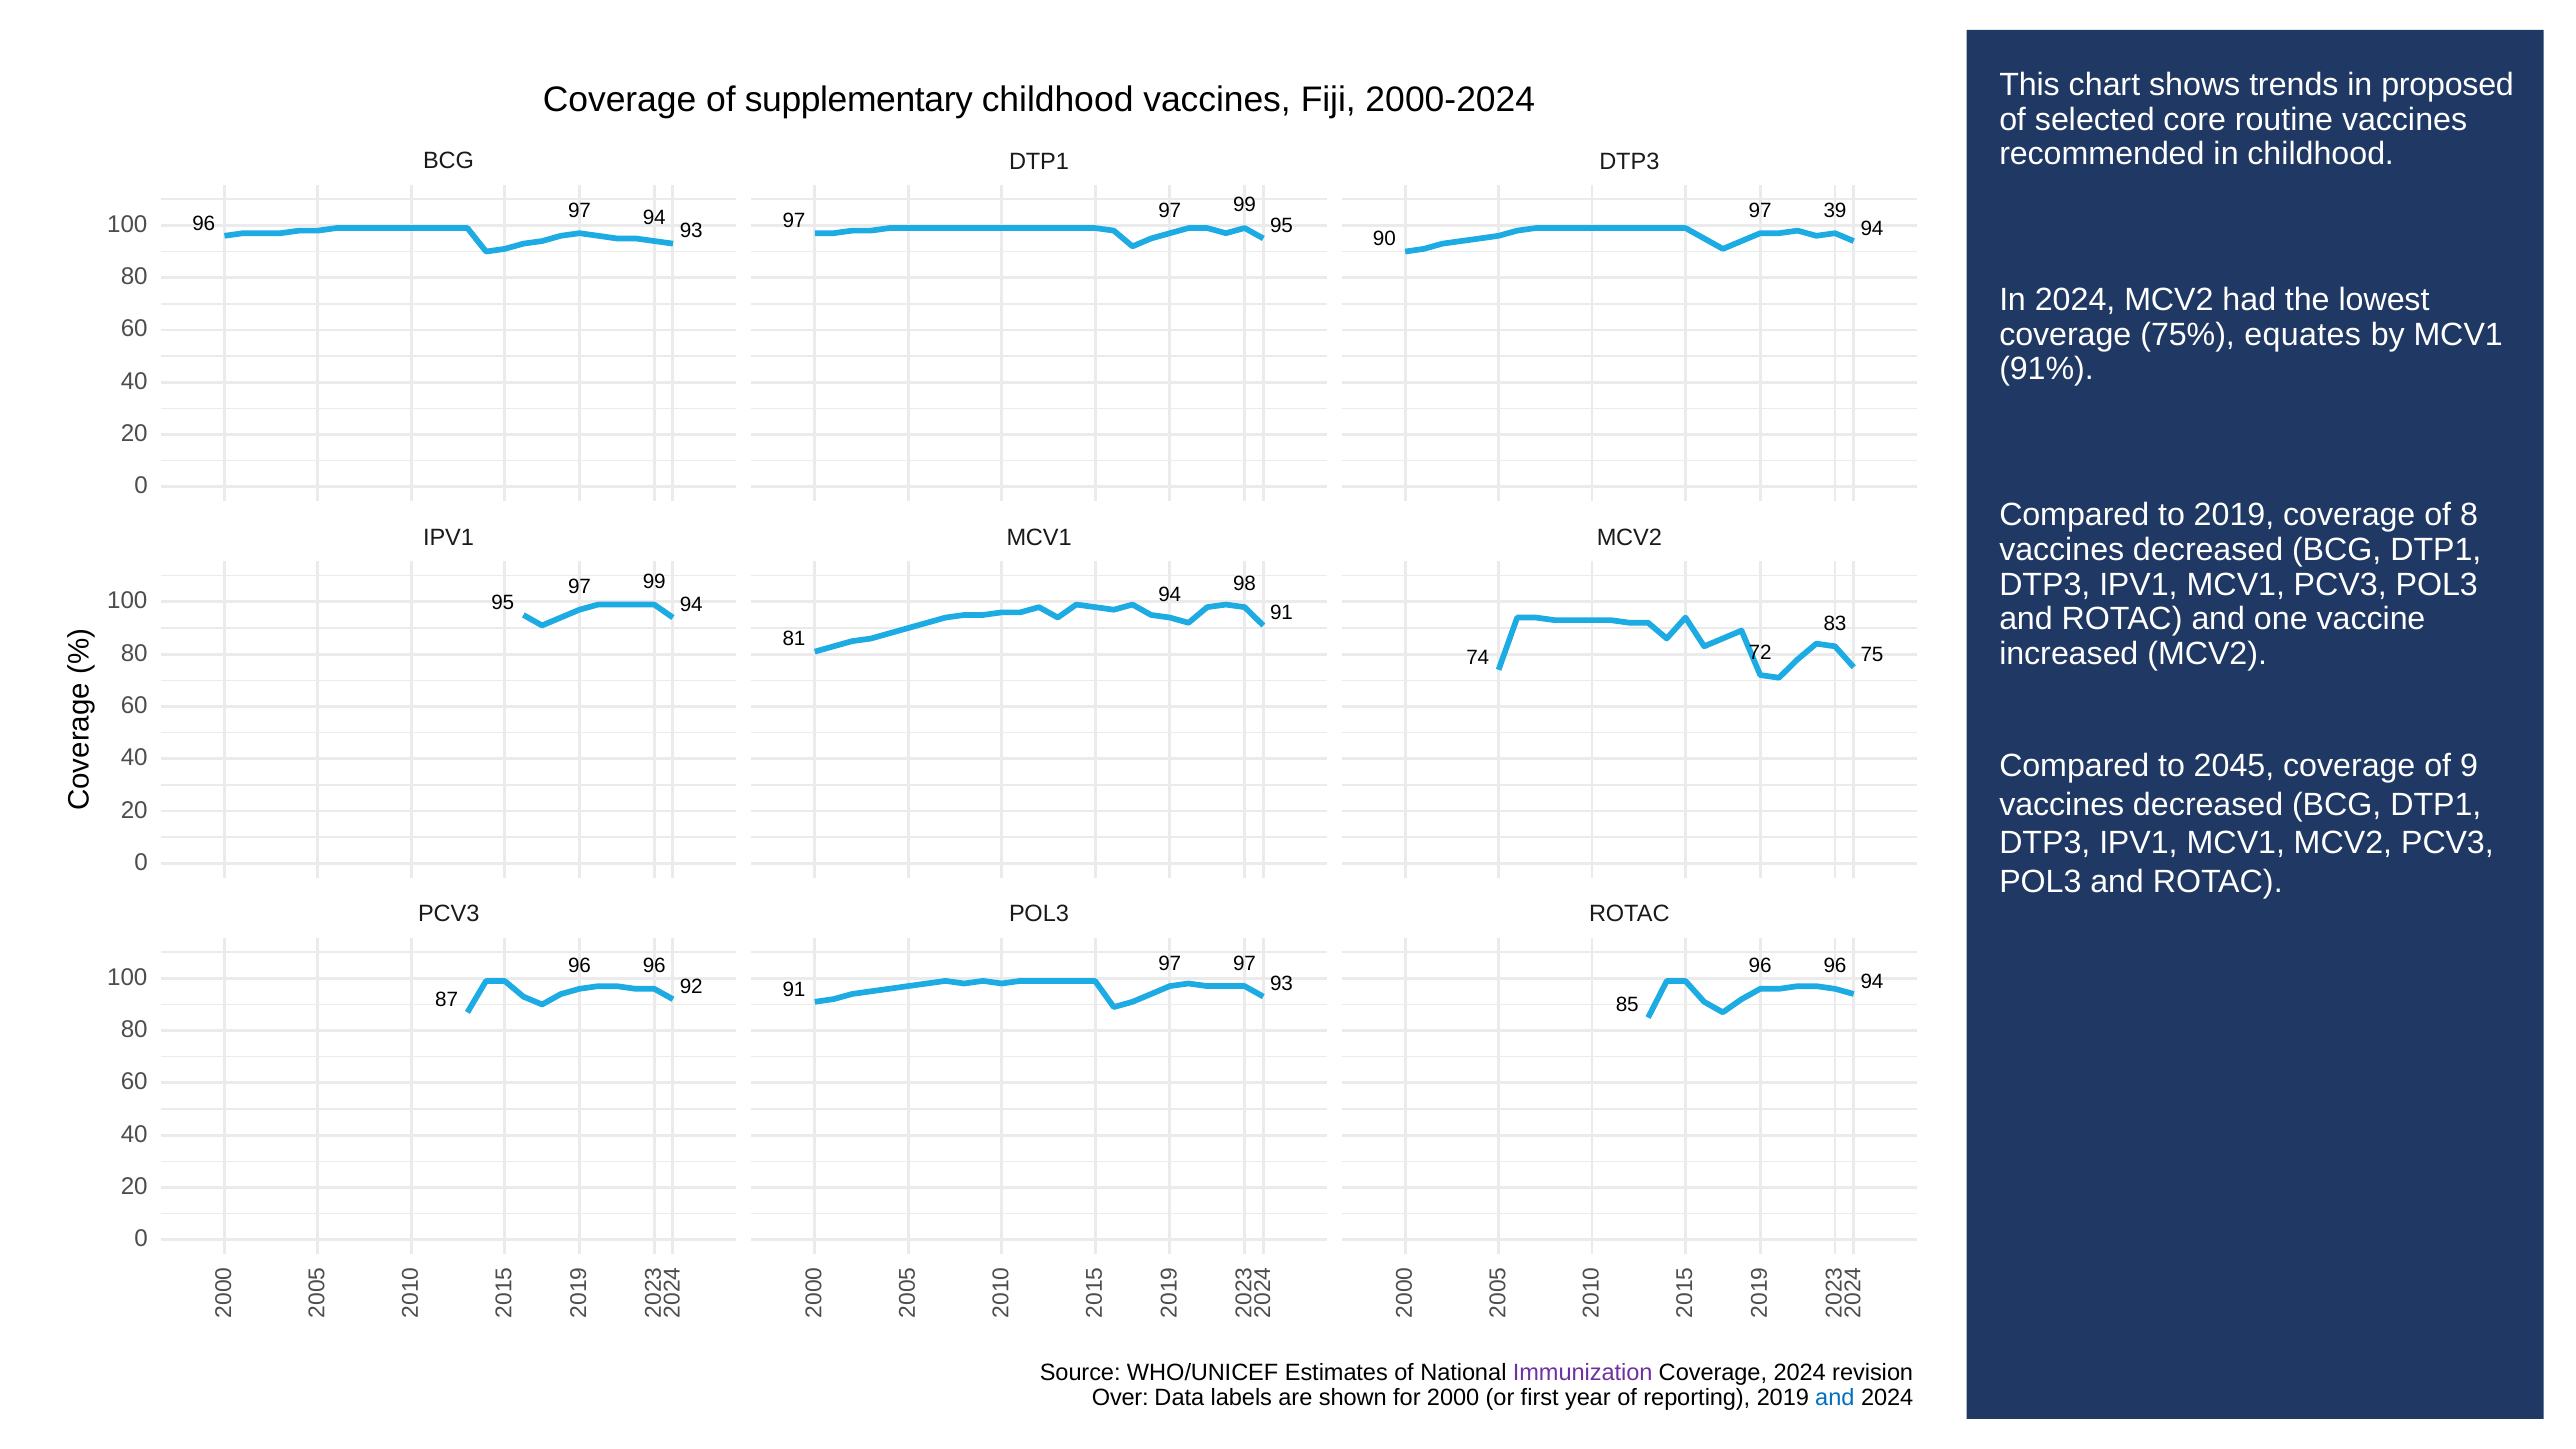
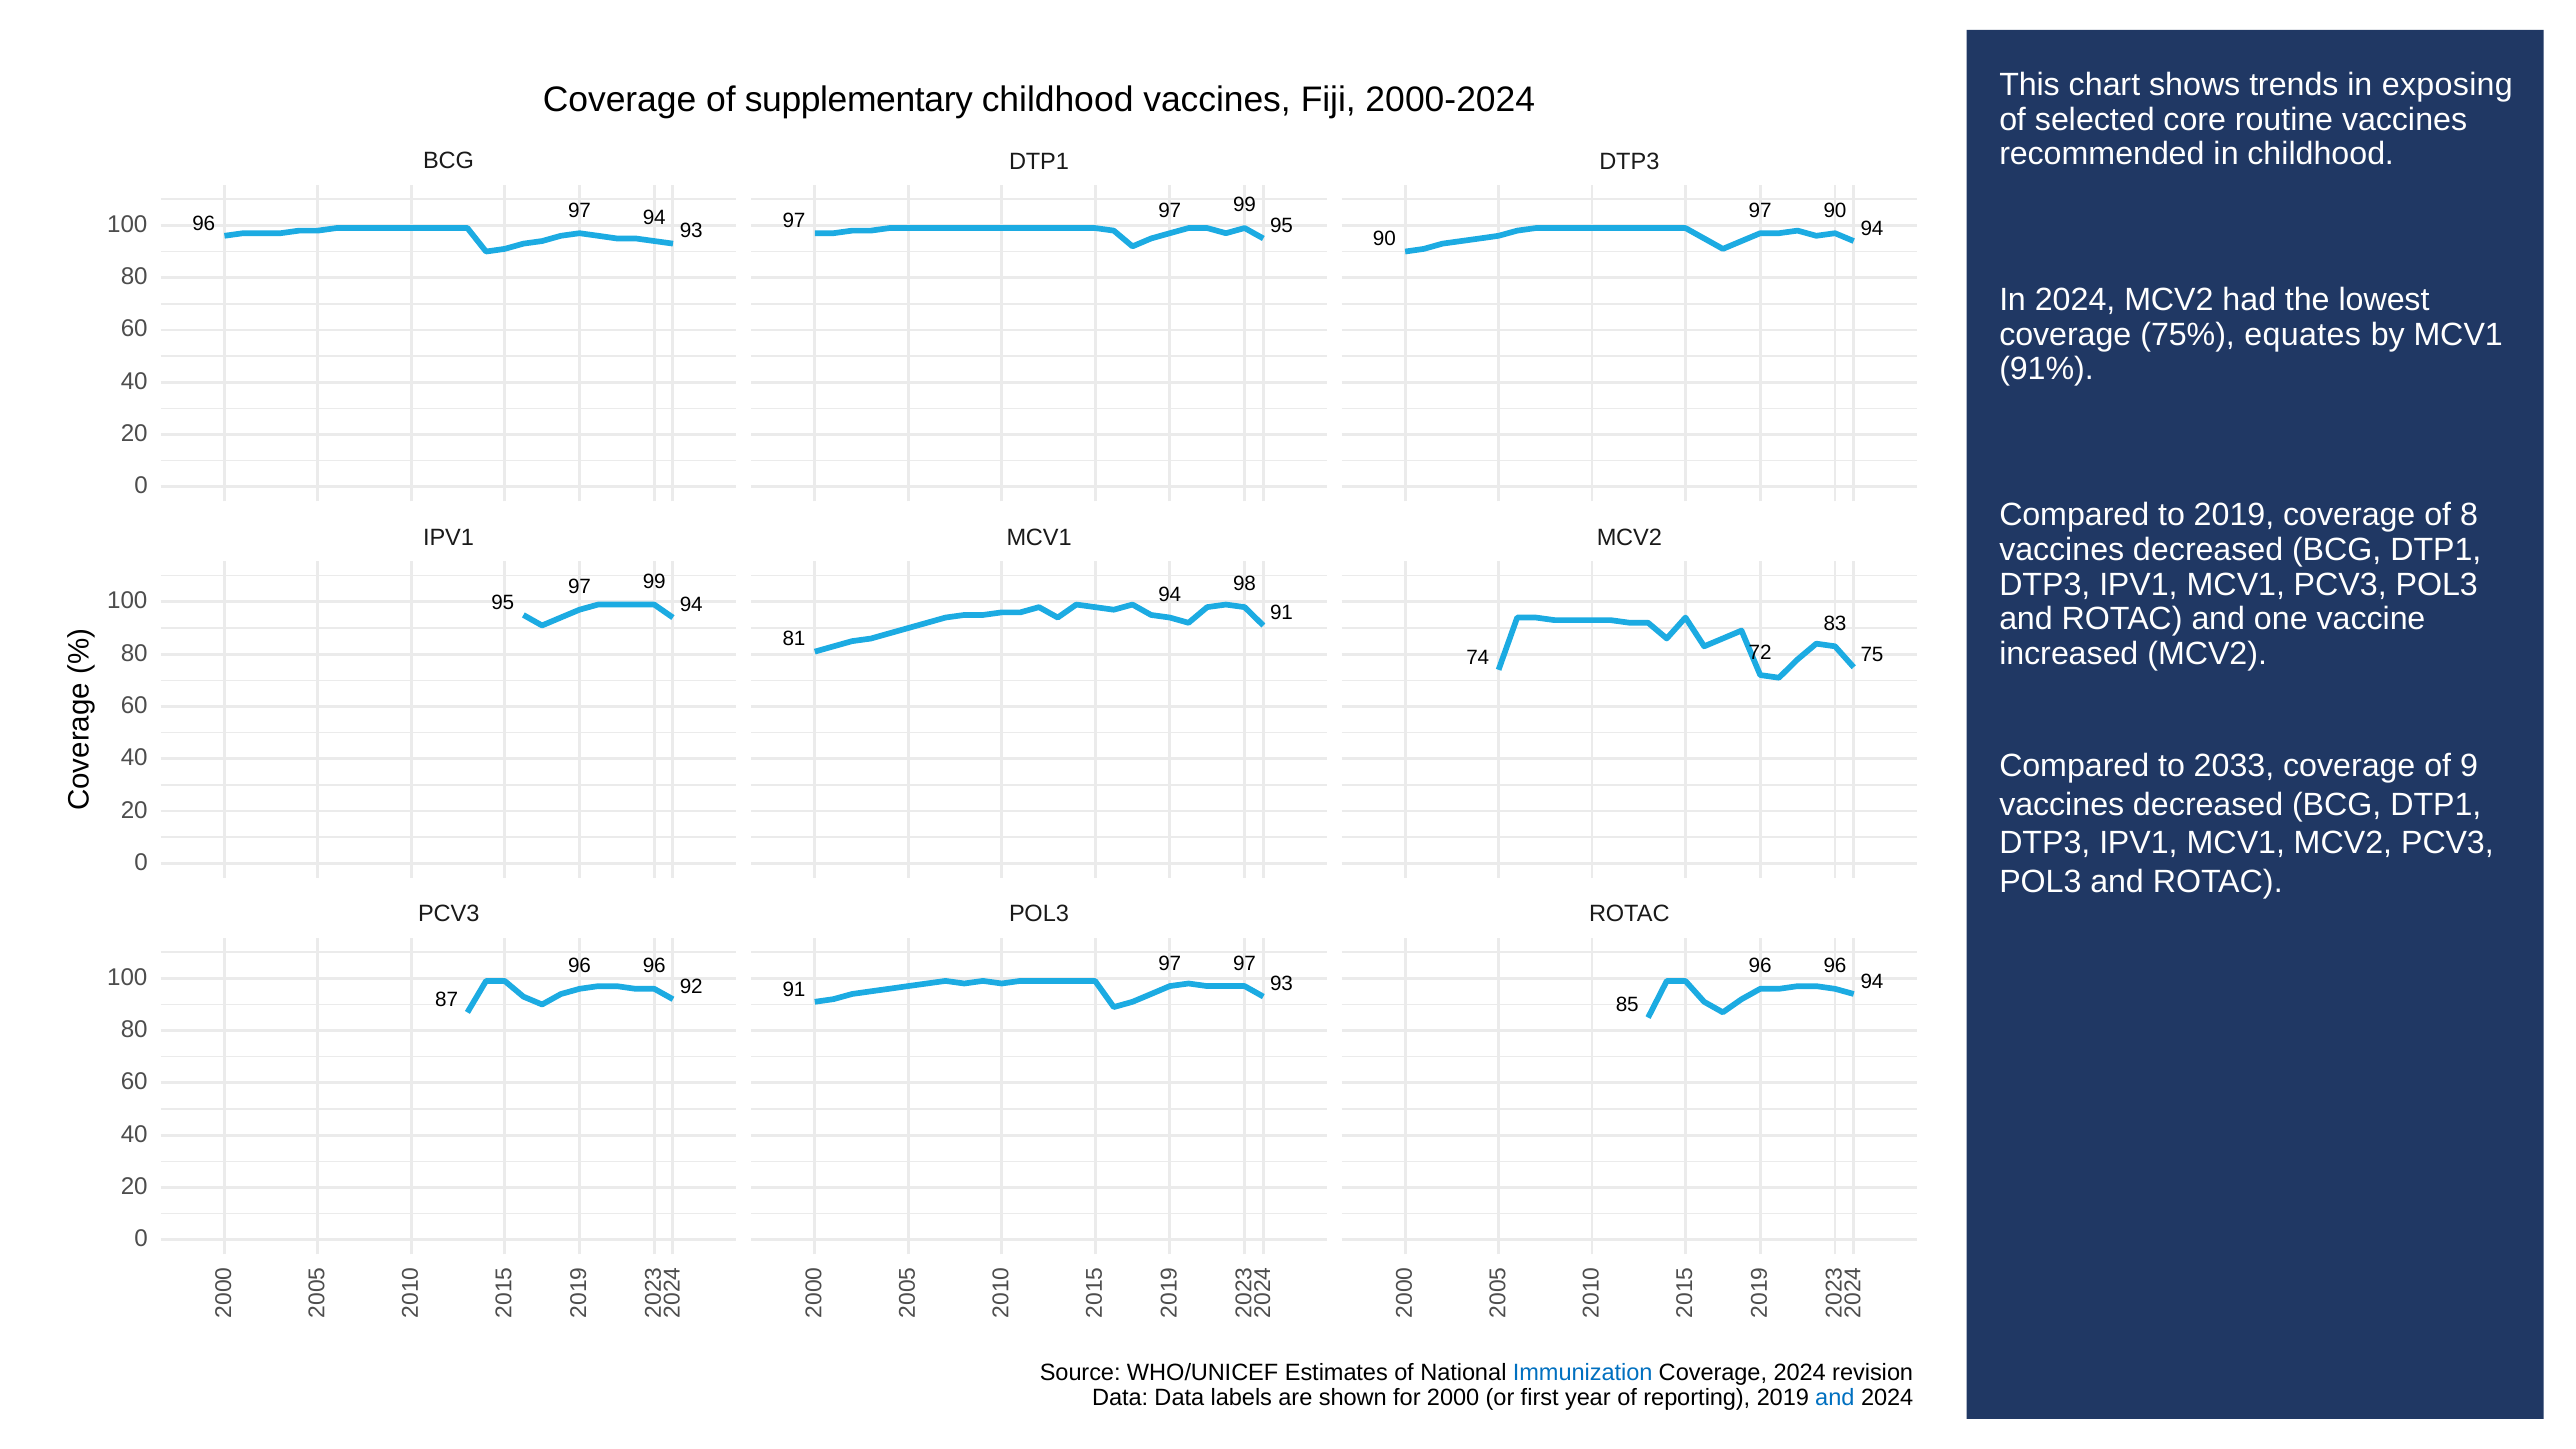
proposed: proposed -> exposing (2447, 85)
39: 39 -> 90 (1835, 210)
2045: 2045 -> 2033 (2234, 766)
Immunization colour: purple -> blue (1583, 1373)
Over: Over -> Data (1120, 1398)
